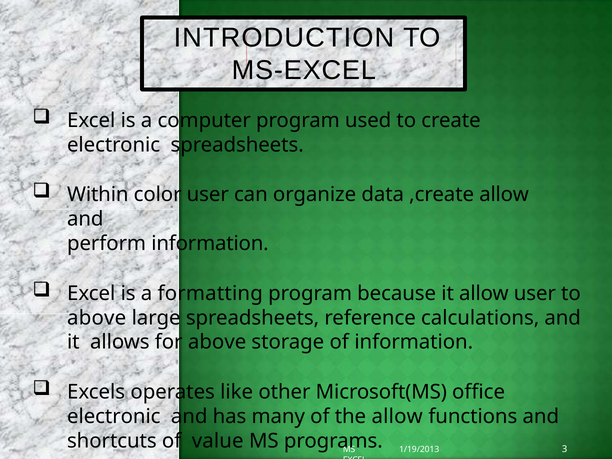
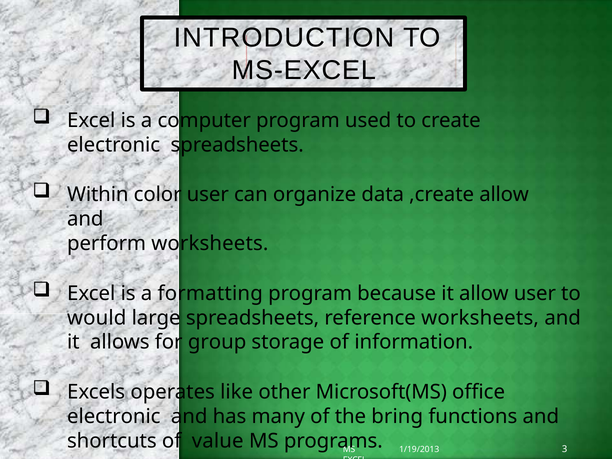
perform information: information -> worksheets (210, 244)
above: above -> would (97, 318)
reference calculations: calculations -> worksheets (480, 318)
for above: above -> group (217, 342)
the allow: allow -> bring (397, 416)
